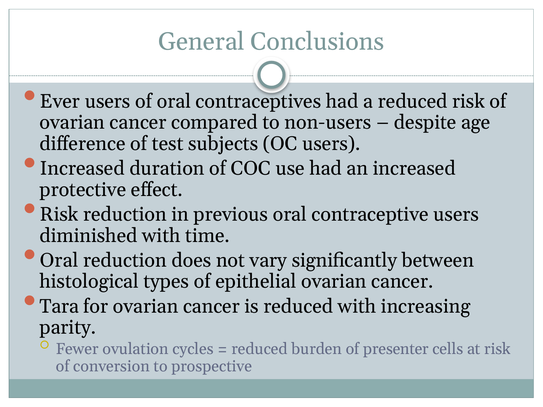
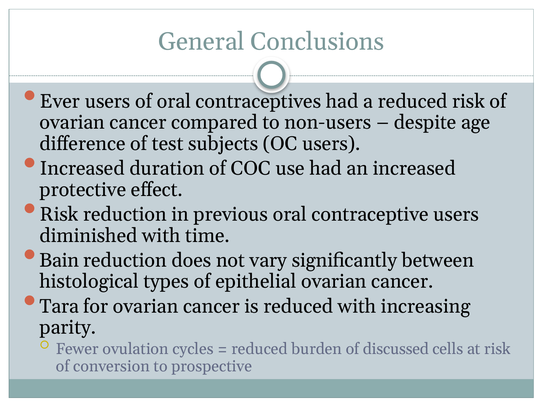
Oral: Oral -> Bain (59, 261)
presenter: presenter -> discussed (396, 349)
